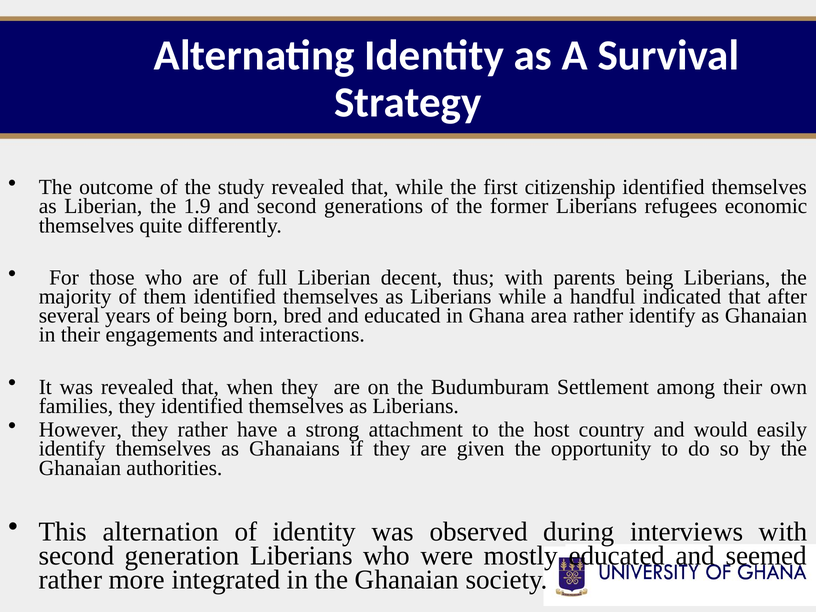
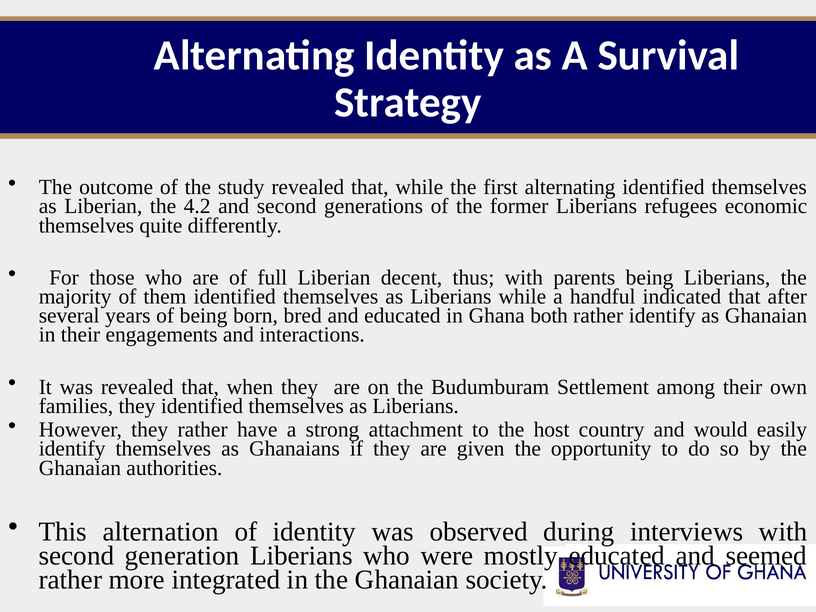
first citizenship: citizenship -> alternating (570, 187)
1.9: 1.9 -> 4.2 (197, 206)
area: area -> both (549, 316)
